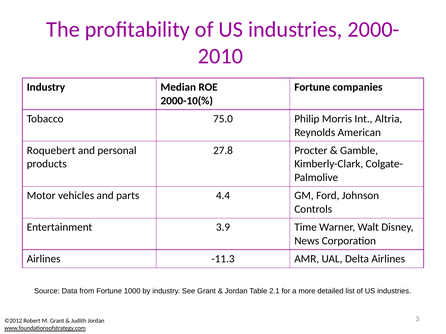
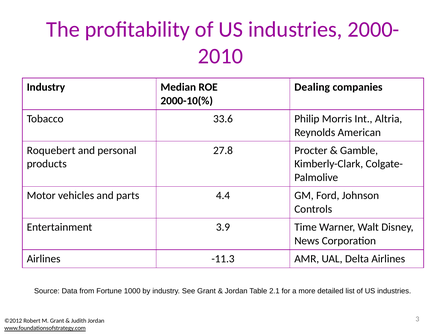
Fortune: Fortune -> Dealing (312, 87)
75.0: 75.0 -> 33.6 (223, 119)
